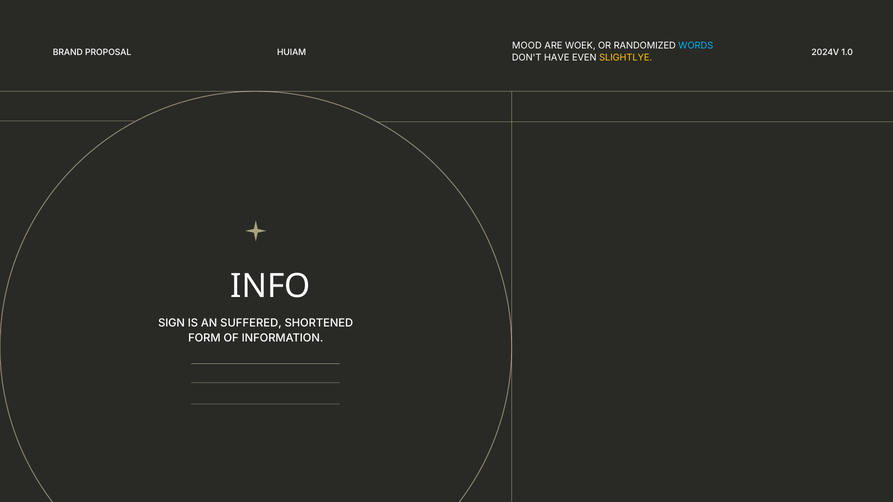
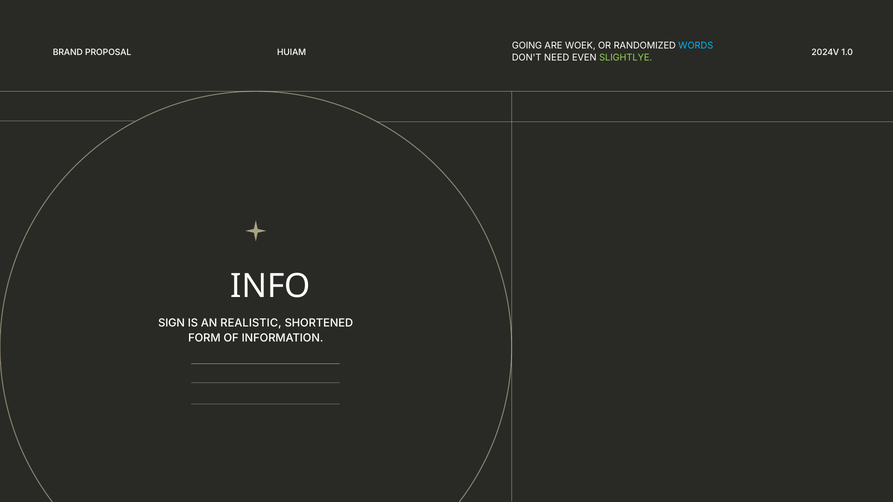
MOOD: MOOD -> GOING (527, 46)
HAVE: HAVE -> NEED (557, 58)
SLIGHTLYE colour: yellow -> light green (626, 58)
SUFFERED: SUFFERED -> REALISTIC (251, 323)
